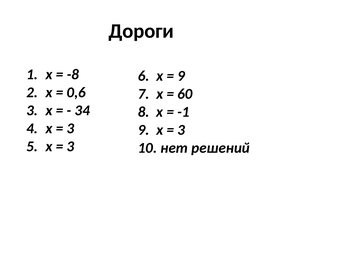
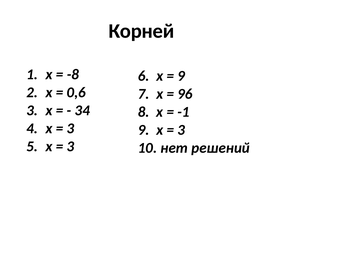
Дороги: Дороги -> Корней (141, 31)
60: 60 -> 96 (185, 94)
